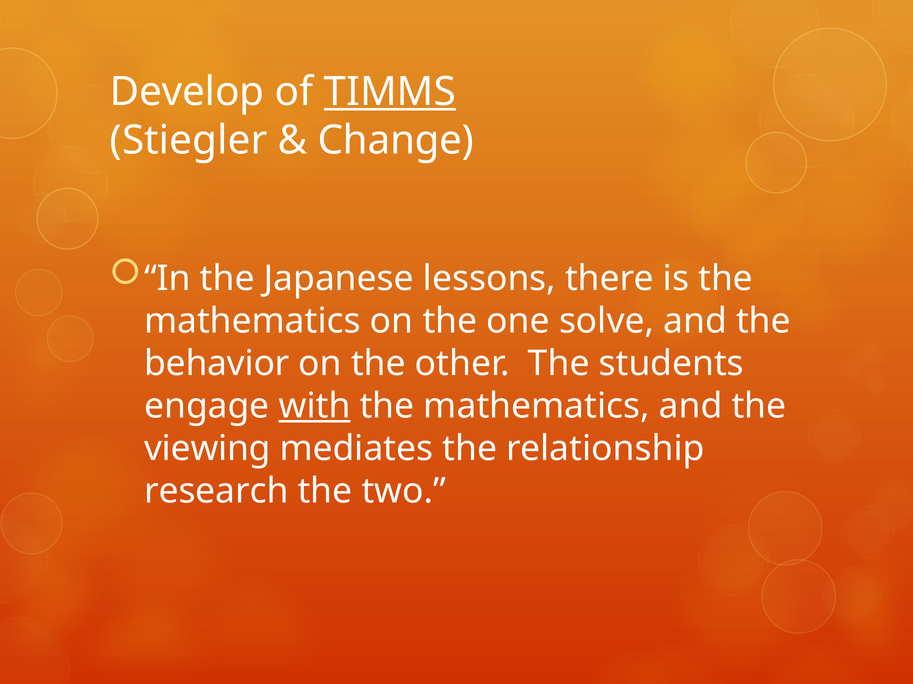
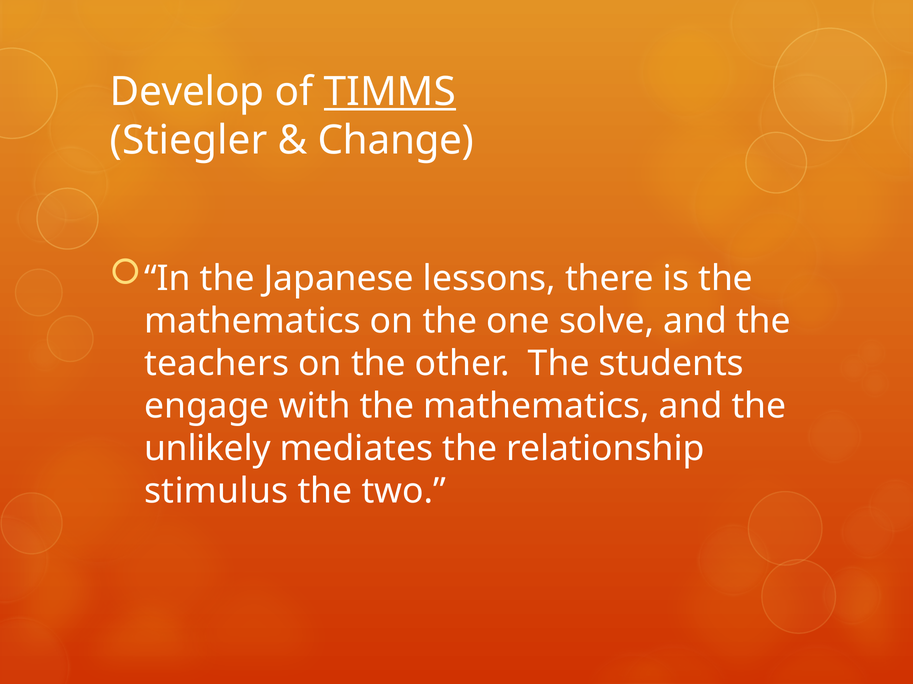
behavior: behavior -> teachers (217, 364)
with underline: present -> none (315, 406)
viewing: viewing -> unlikely (207, 449)
research: research -> stimulus (216, 491)
